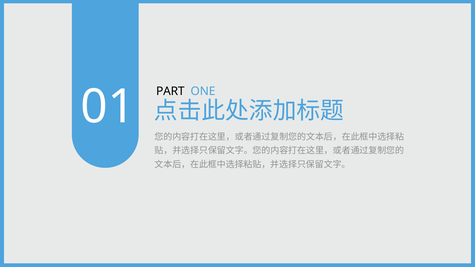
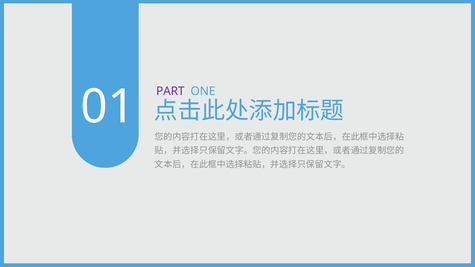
PART colour: black -> purple (170, 91)
